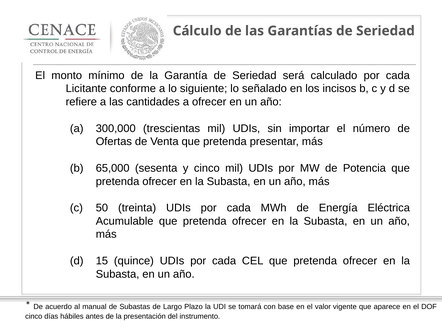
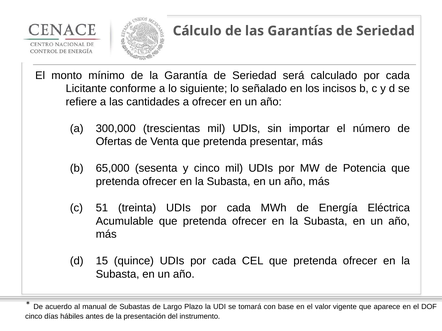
50: 50 -> 51 (102, 208)
